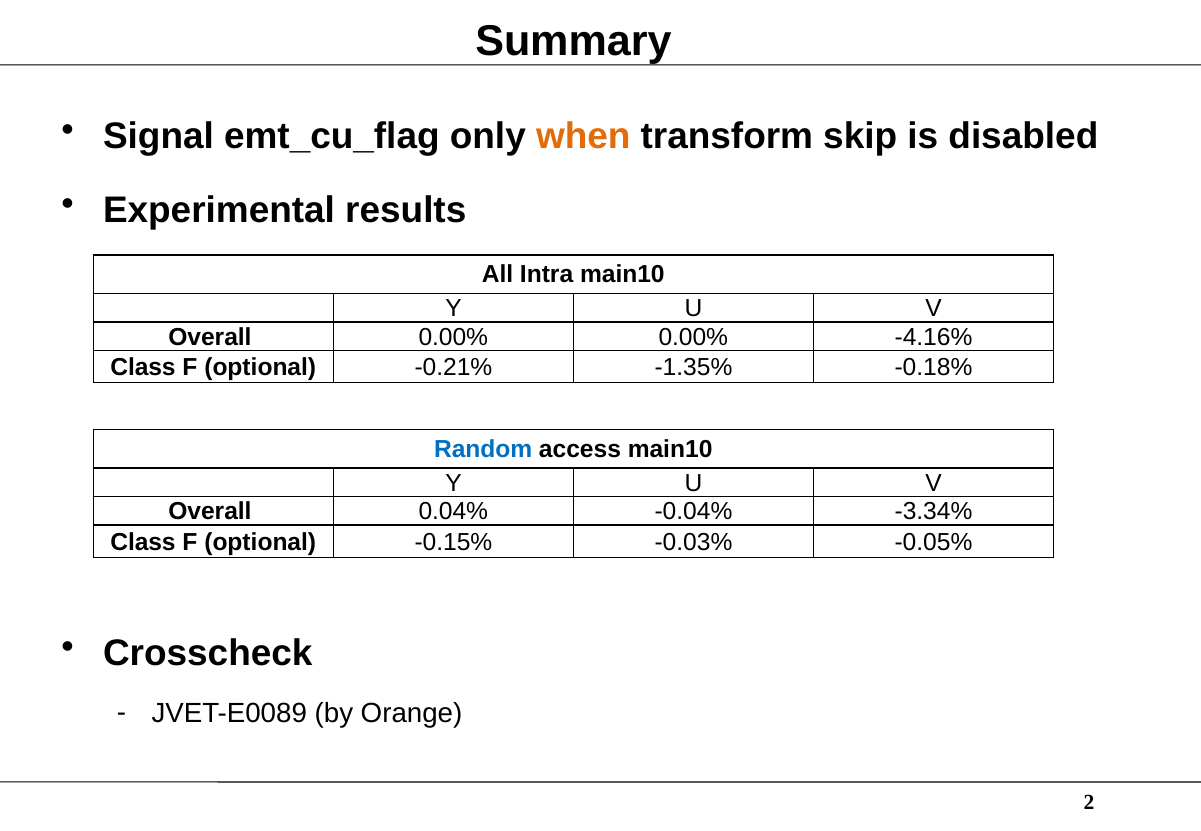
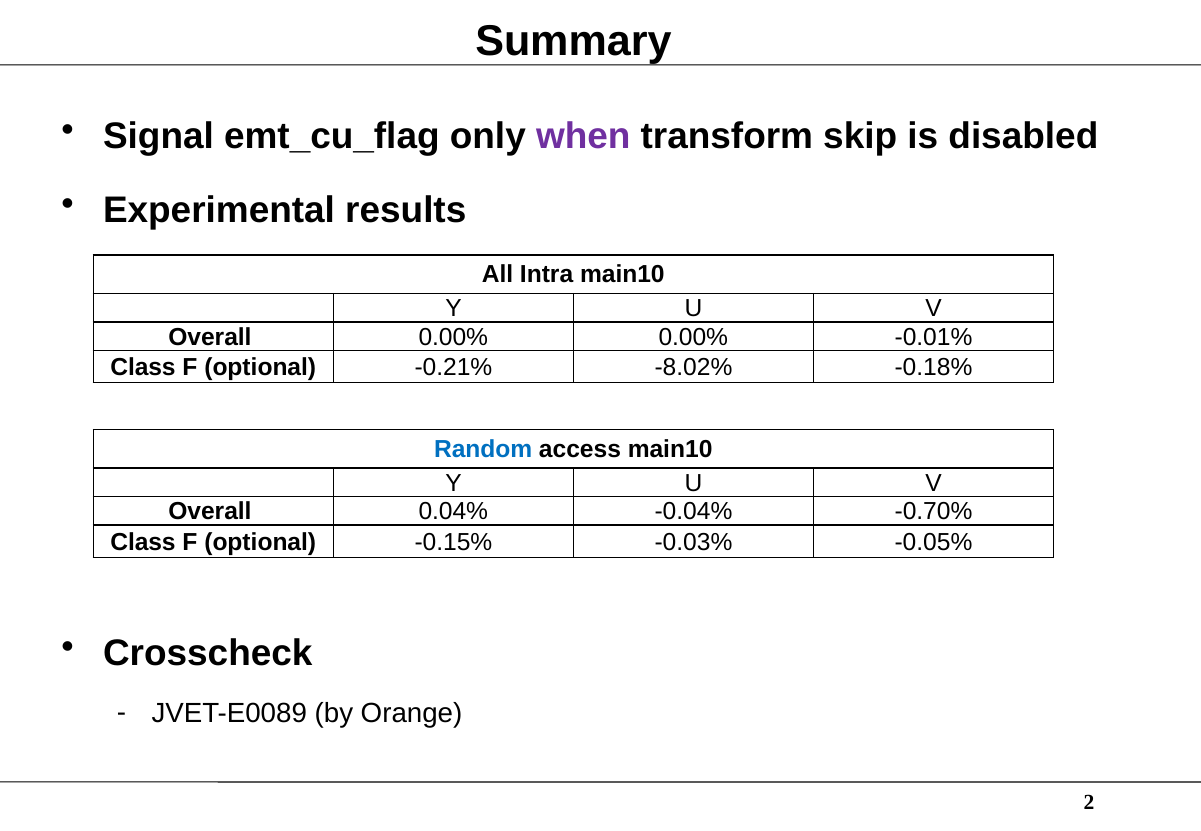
when colour: orange -> purple (583, 136)
-4.16%: -4.16% -> -0.01% (934, 337)
-1.35%: -1.35% -> -8.02% (693, 368)
-3.34%: -3.34% -> -0.70% (934, 512)
